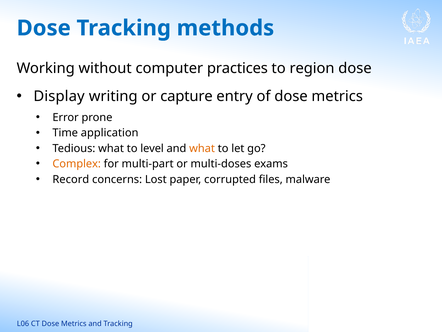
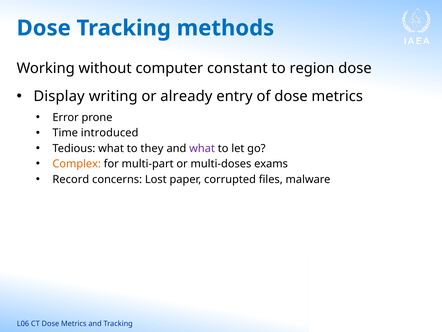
practices: practices -> constant (237, 68)
capture: capture -> already (186, 96)
application: application -> introduced (110, 133)
level: level -> they (152, 148)
what colour: orange -> purple (202, 148)
